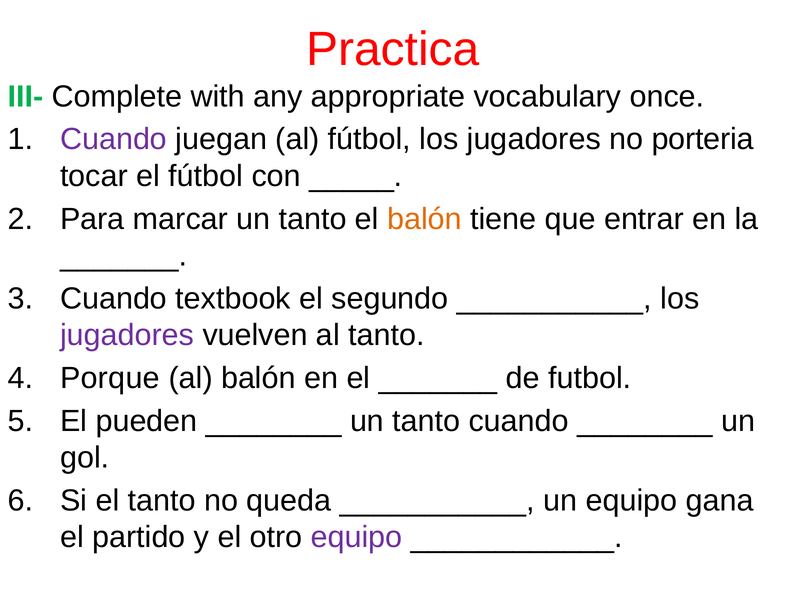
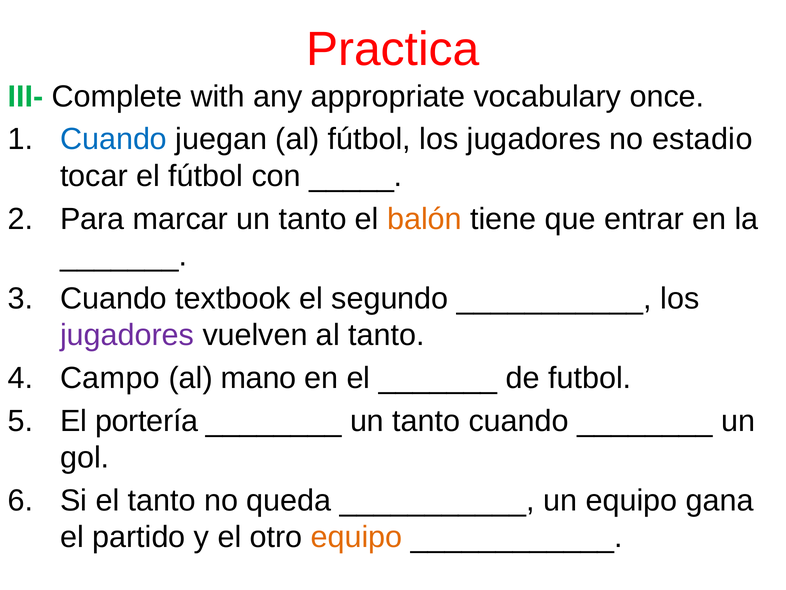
Cuando colour: purple -> blue (114, 139)
porteria: porteria -> estadio (702, 139)
Porque: Porque -> Campo (110, 378)
al balón: balón -> mano (259, 378)
pueden: pueden -> portería (147, 421)
equipo colour: purple -> orange (357, 537)
